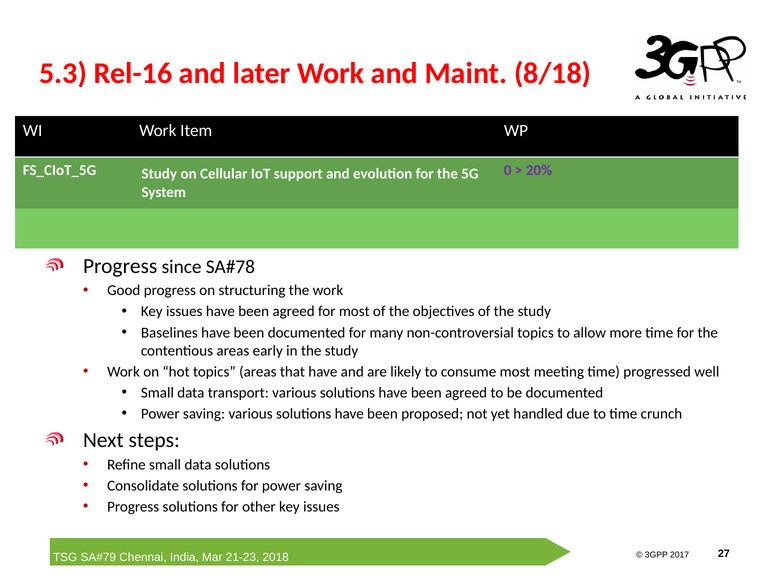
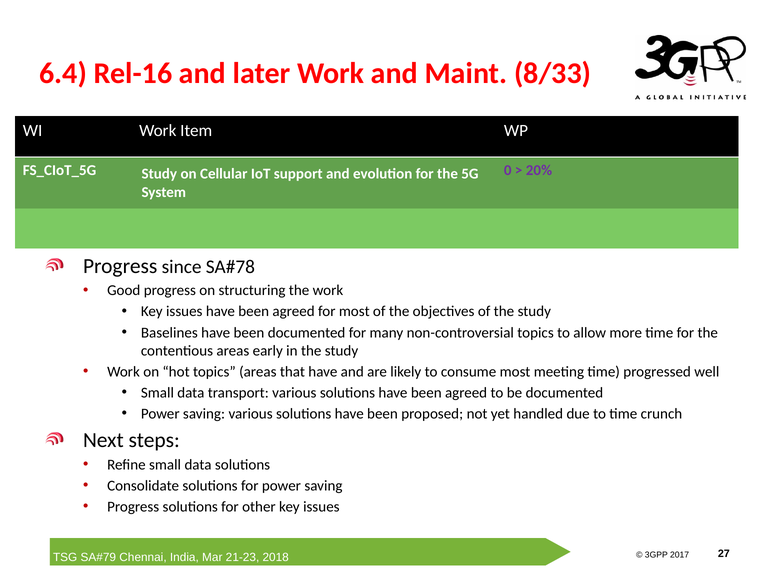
5.3: 5.3 -> 6.4 (63, 74)
8/18: 8/18 -> 8/33 (553, 74)
